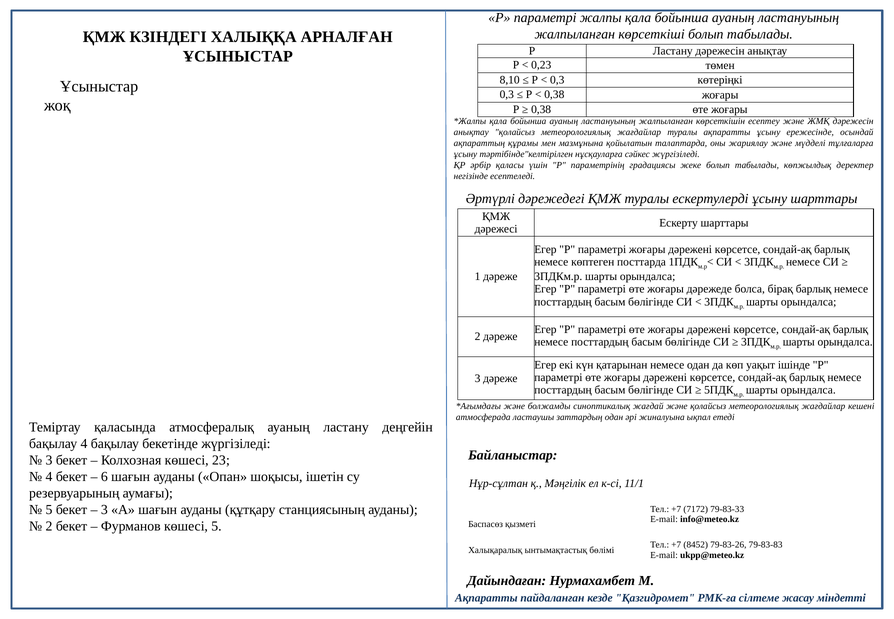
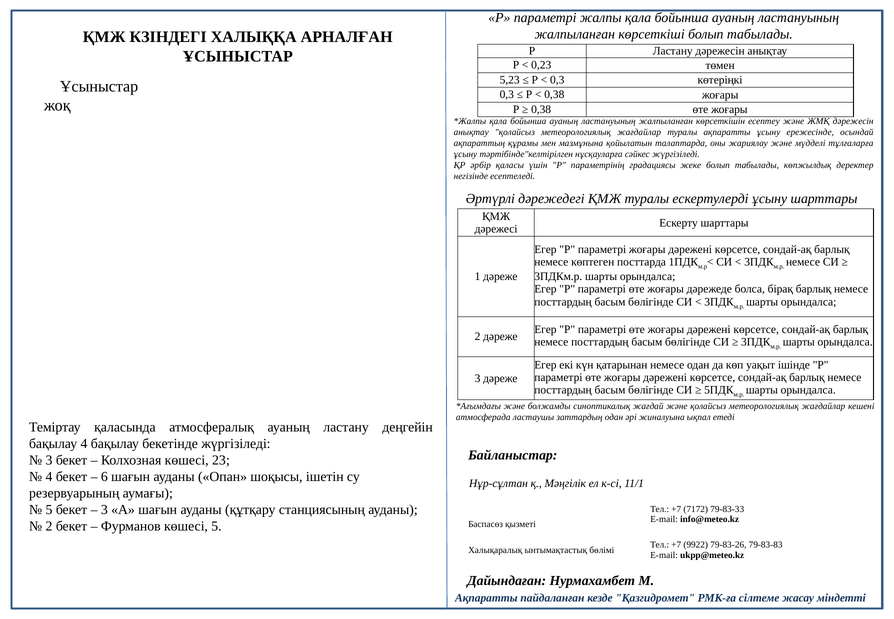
8,10: 8,10 -> 5,23 (510, 80)
8452: 8452 -> 9922 (696, 545)
